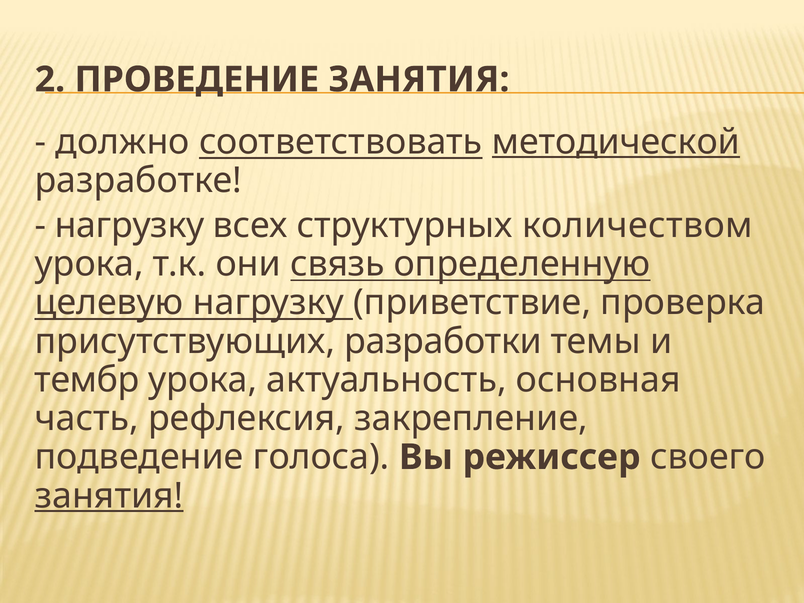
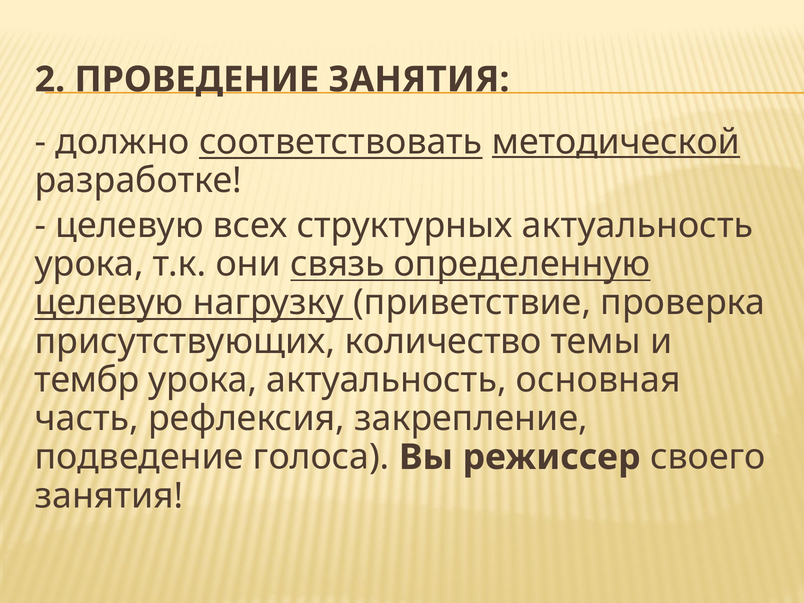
нагрузку: нагрузку -> целевую (130, 225)
структурных количеством: количеством -> актуальность (638, 225)
разработки: разработки -> количество (443, 341)
занятия underline: present -> none (109, 496)
